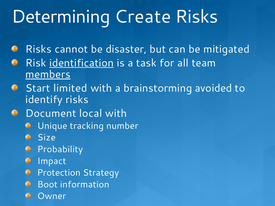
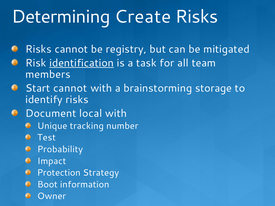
disaster: disaster -> registry (126, 49)
members underline: present -> none (48, 75)
Start limited: limited -> cannot (70, 88)
avoided: avoided -> storage (214, 88)
Size: Size -> Test (46, 138)
